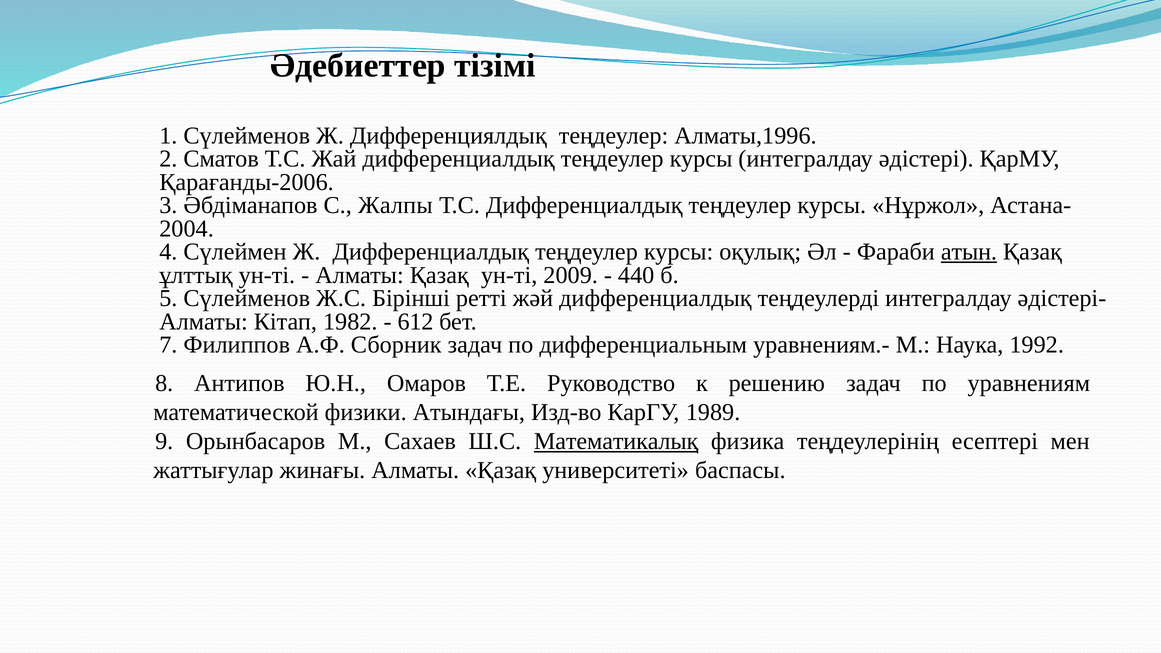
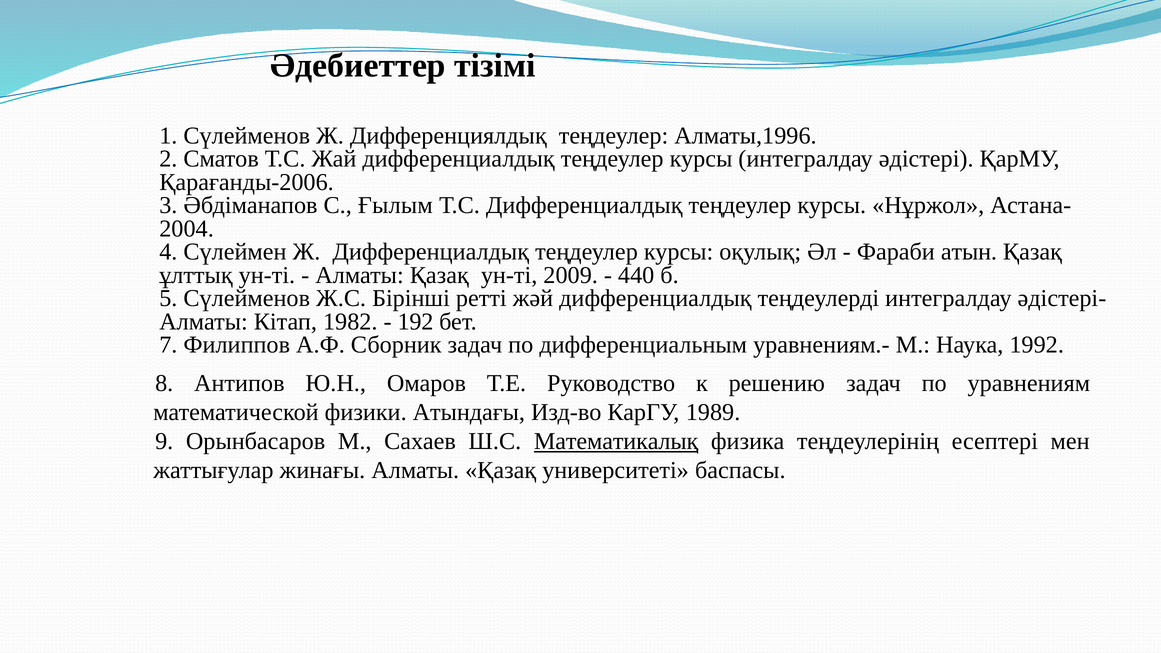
Жалпы: Жалпы -> Ғылым (395, 205)
атын underline: present -> none (969, 252)
612: 612 -> 192 (416, 322)
